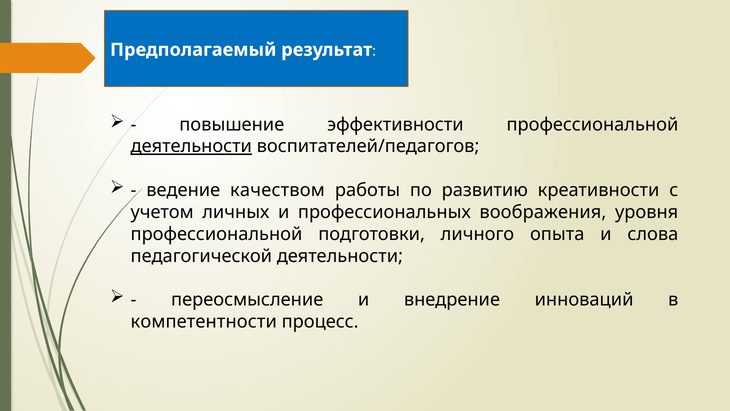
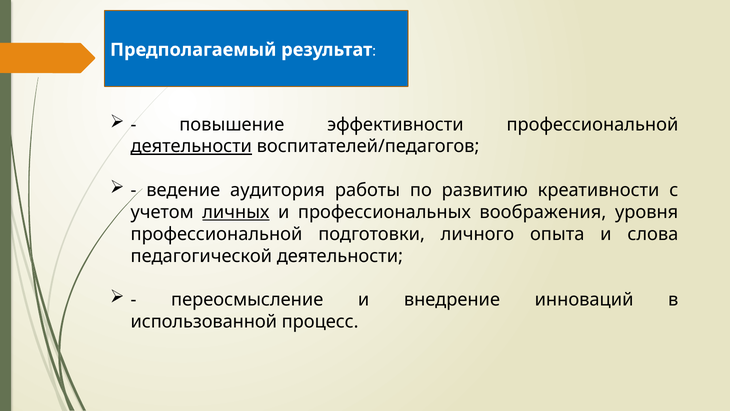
качеством: качеством -> аудитория (278, 190)
личных underline: none -> present (236, 212)
компетентности: компетентности -> использованной (204, 322)
